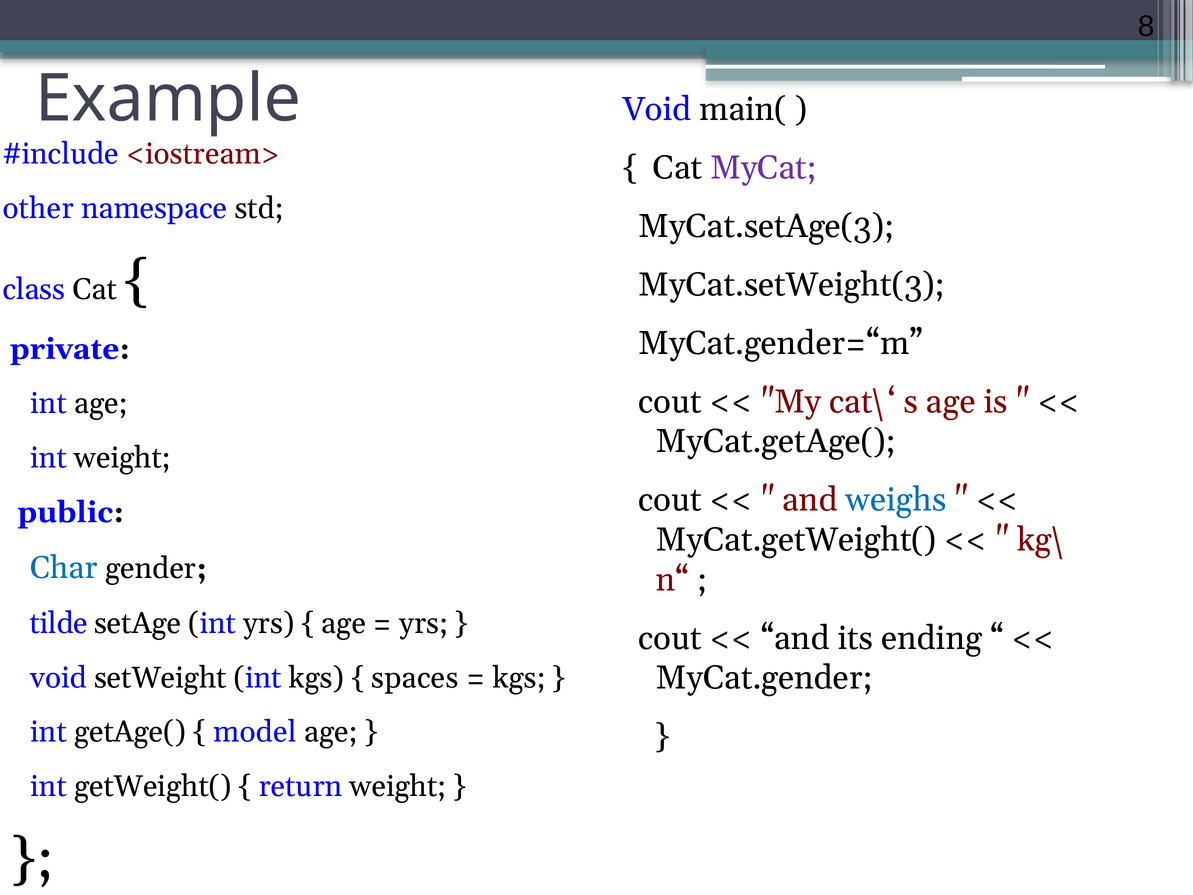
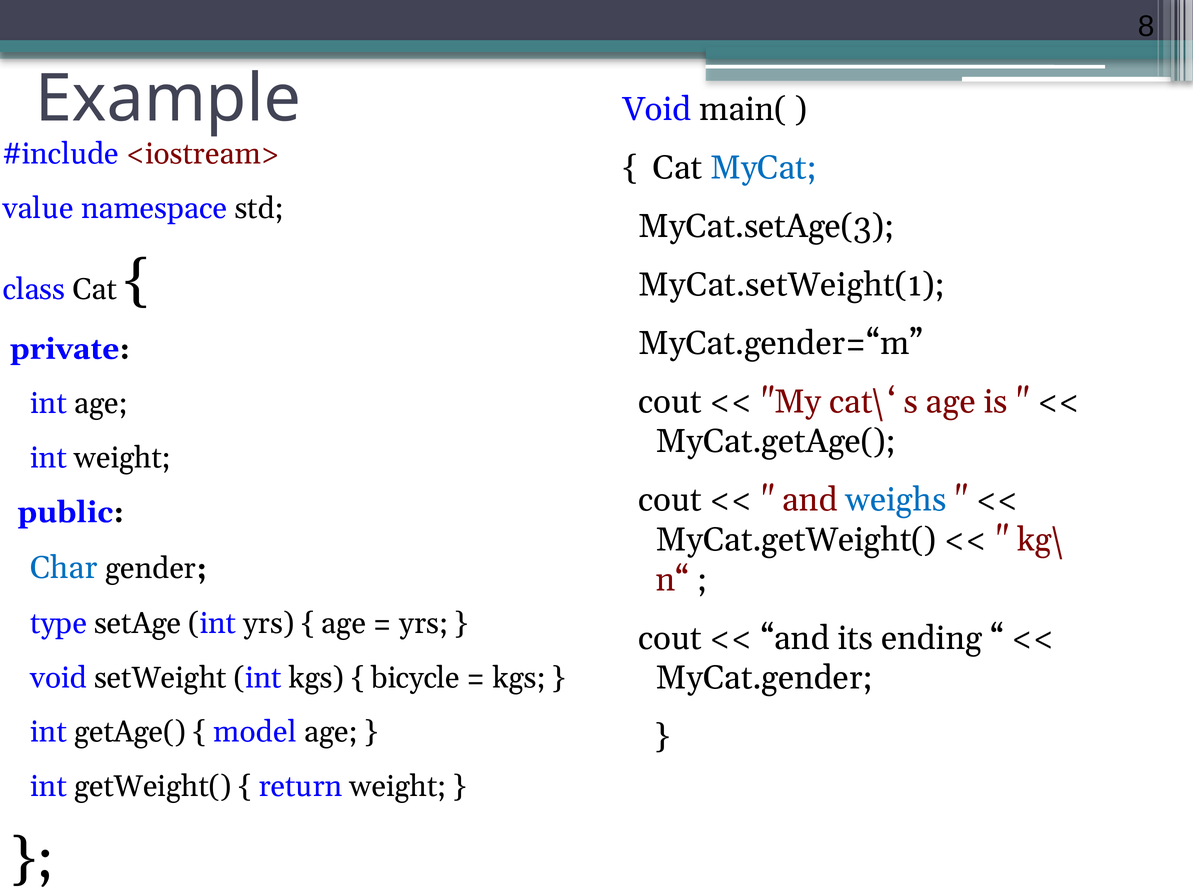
MyCat colour: purple -> blue (764, 168)
other: other -> value (38, 208)
MyCat.setWeight(3: MyCat.setWeight(3 -> MyCat.setWeight(1 (792, 285)
tilde: tilde -> type (59, 623)
spaces: spaces -> bicycle (415, 677)
